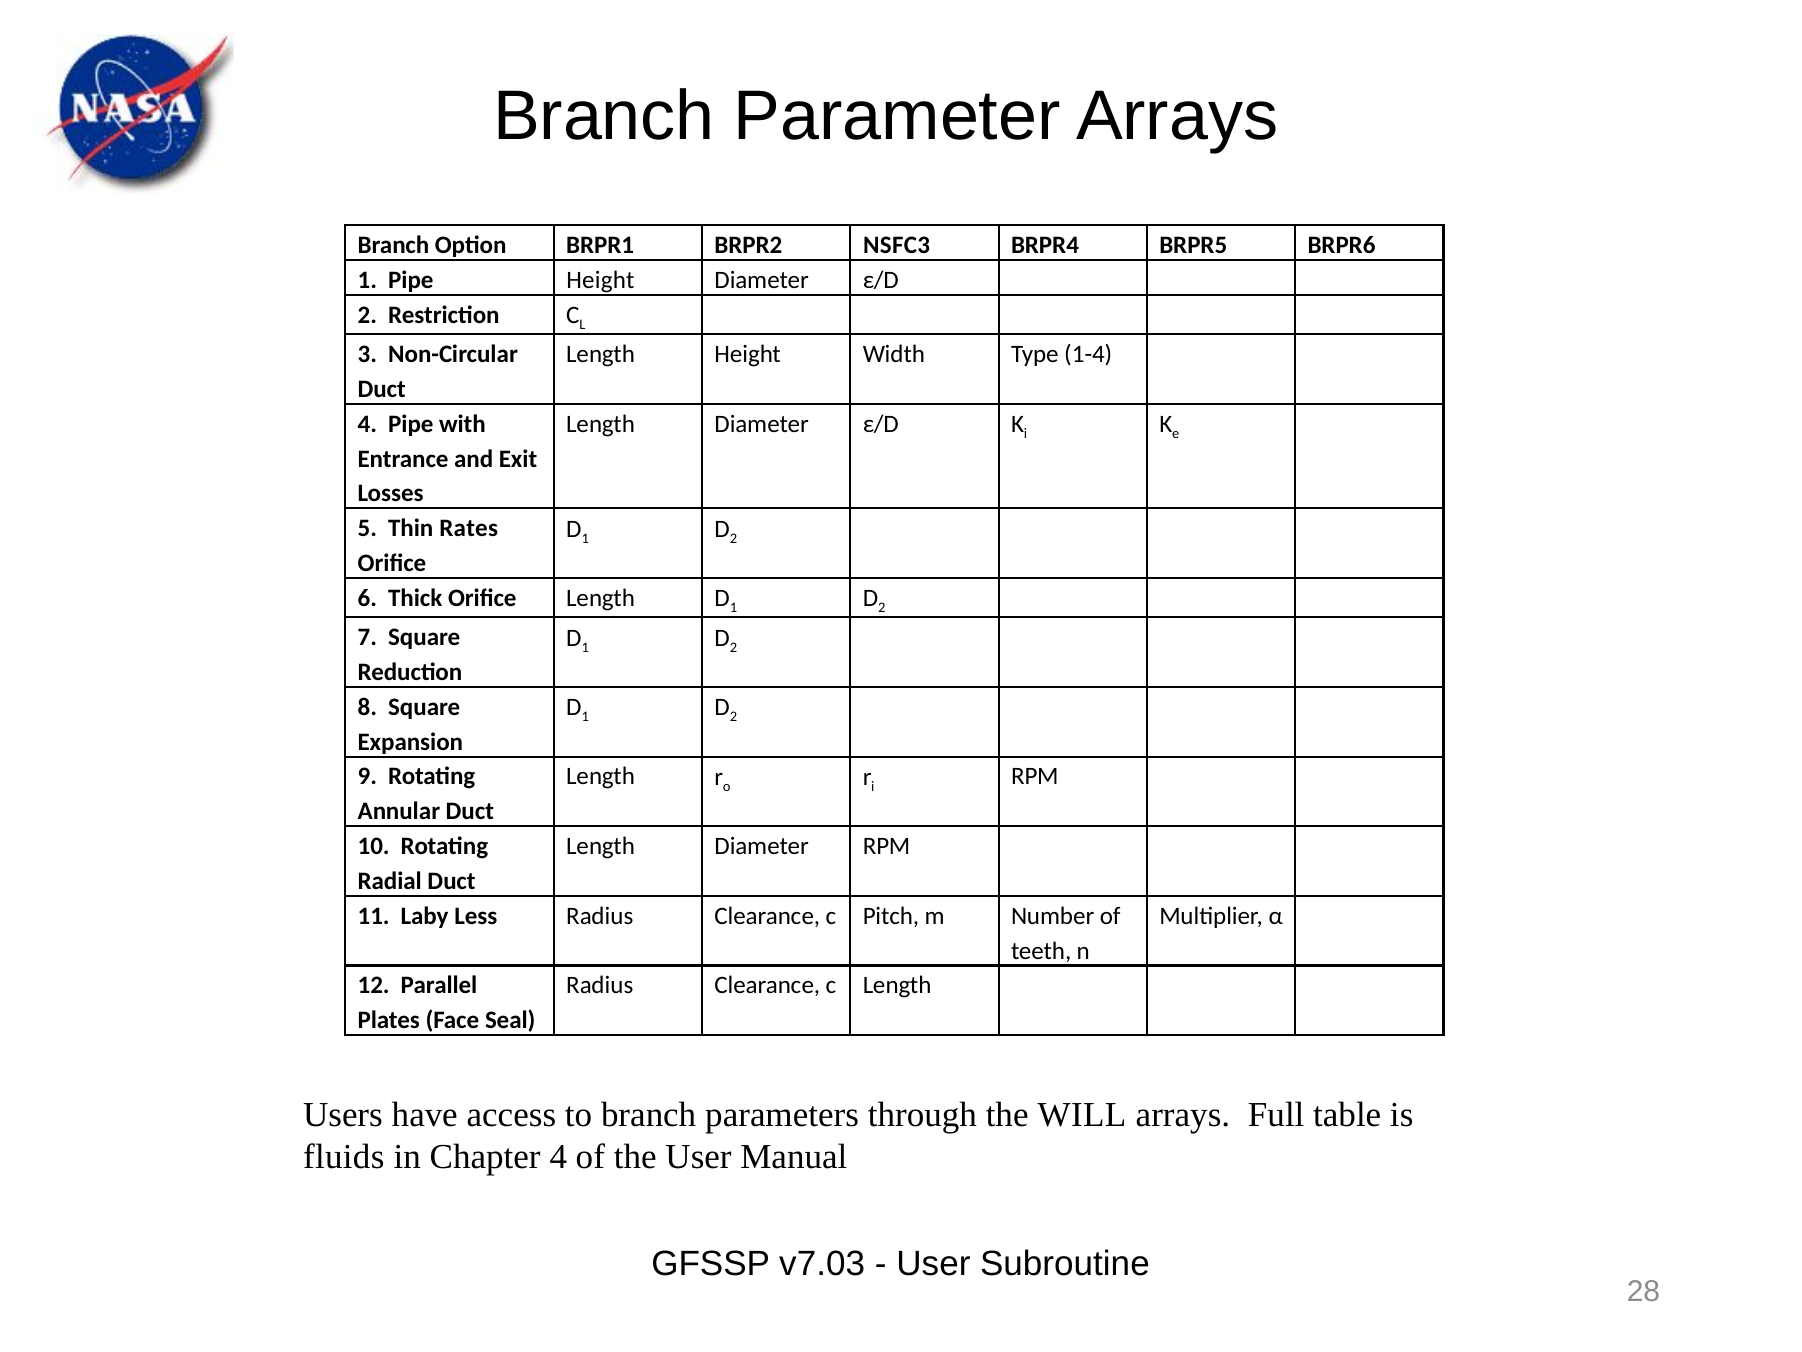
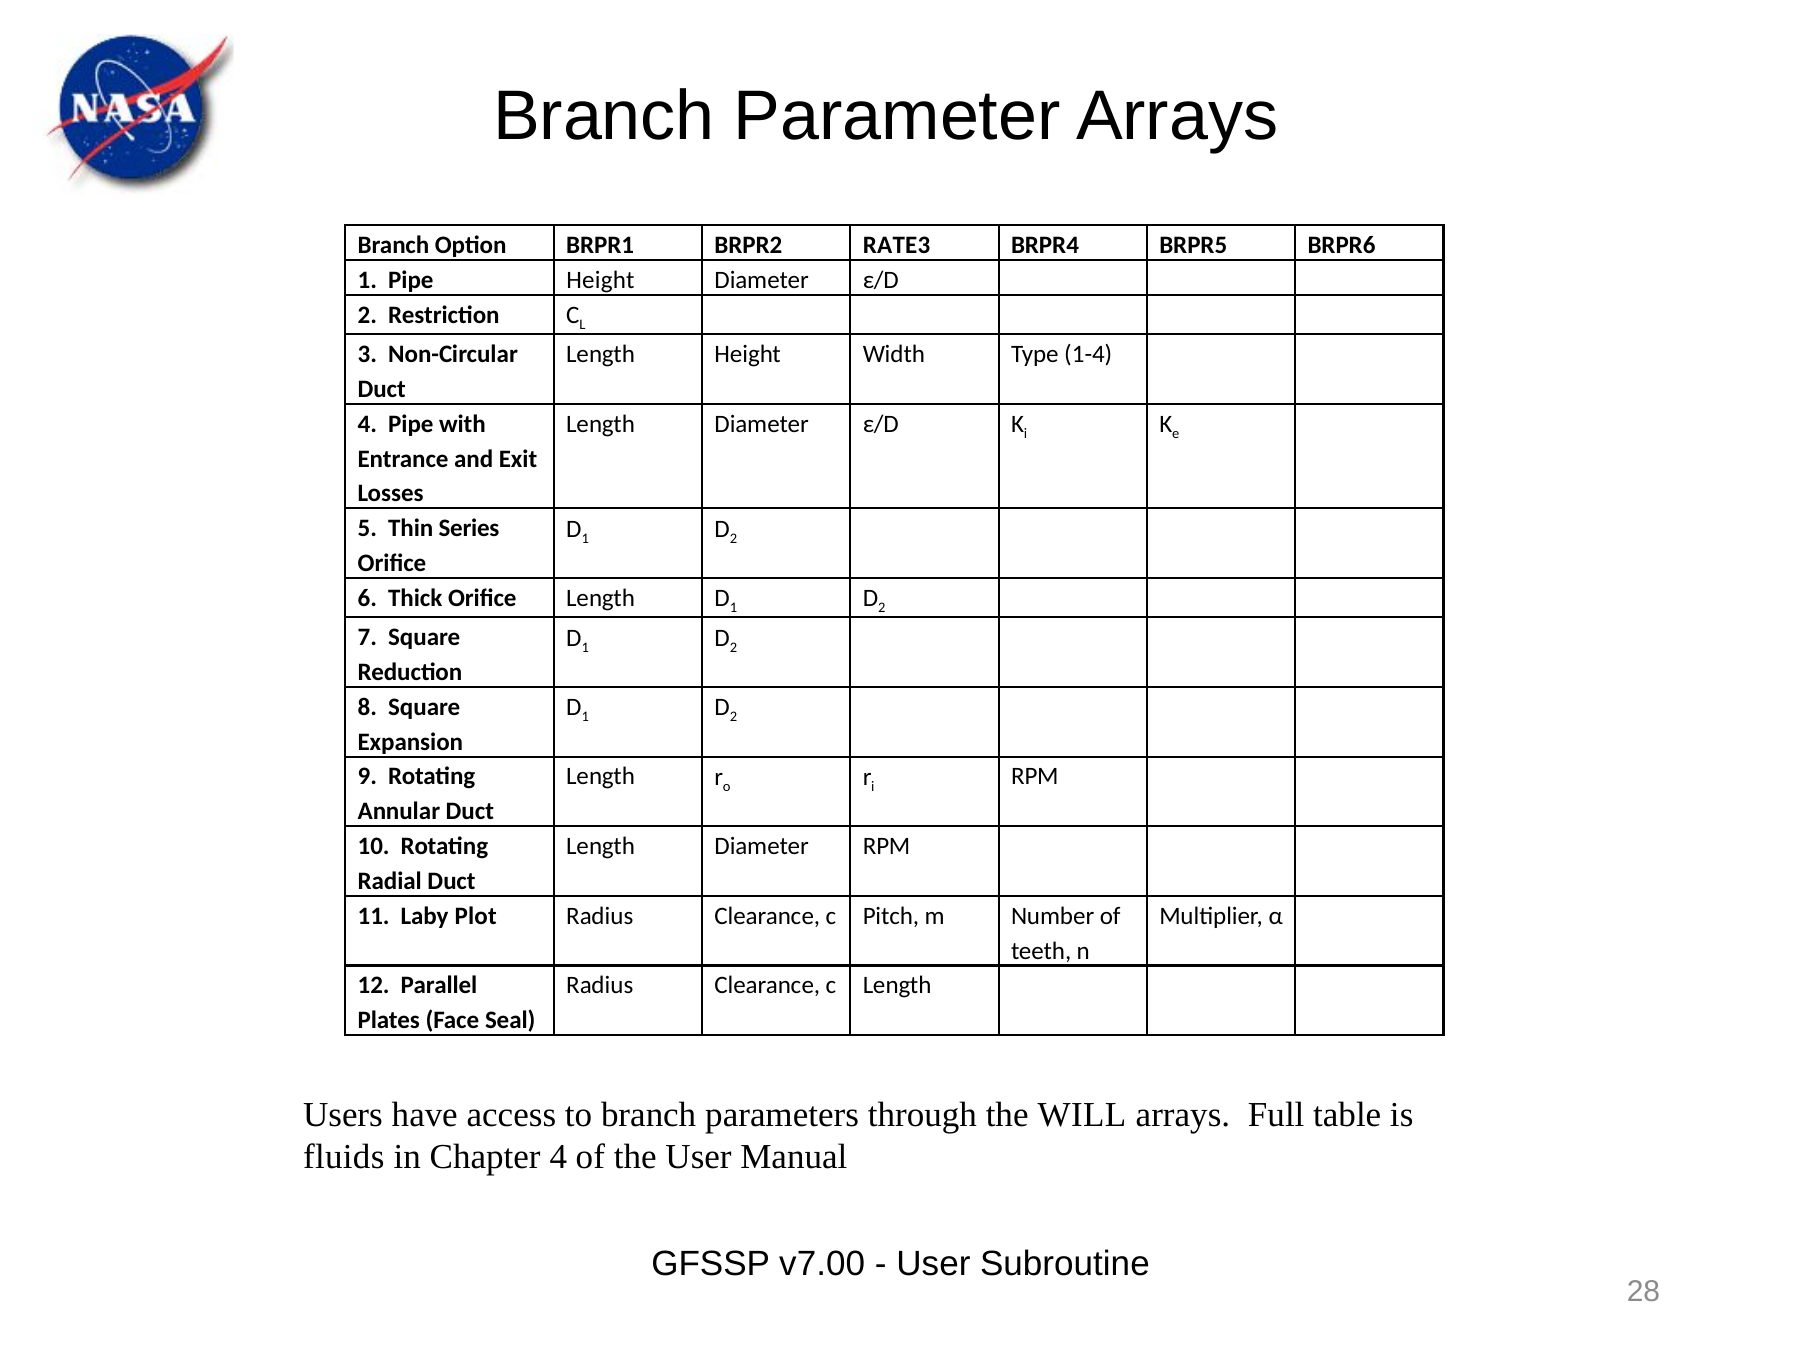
NSFC3: NSFC3 -> RATE3 (897, 245)
Rates: Rates -> Series (469, 528)
Less: Less -> Plot (476, 916)
v7.03: v7.03 -> v7.00 (822, 1263)
